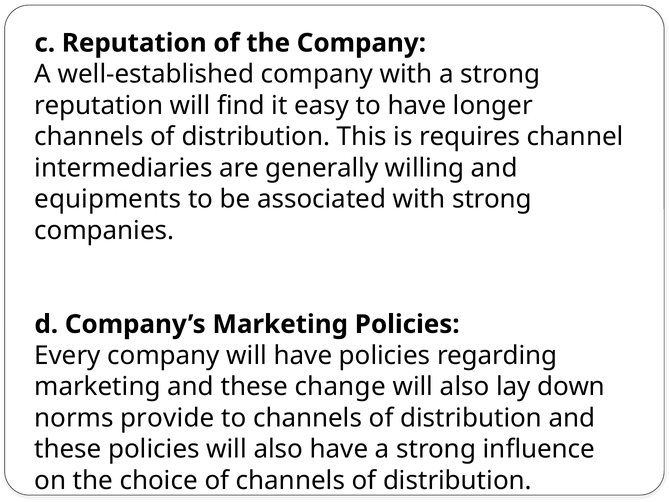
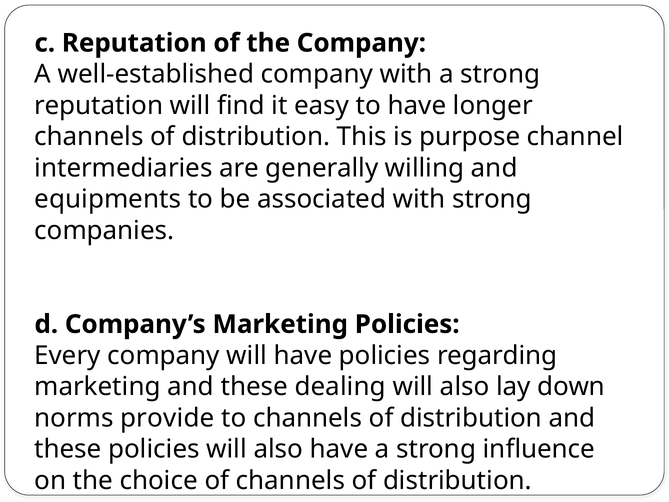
requires: requires -> purpose (470, 137)
change: change -> dealing (340, 387)
